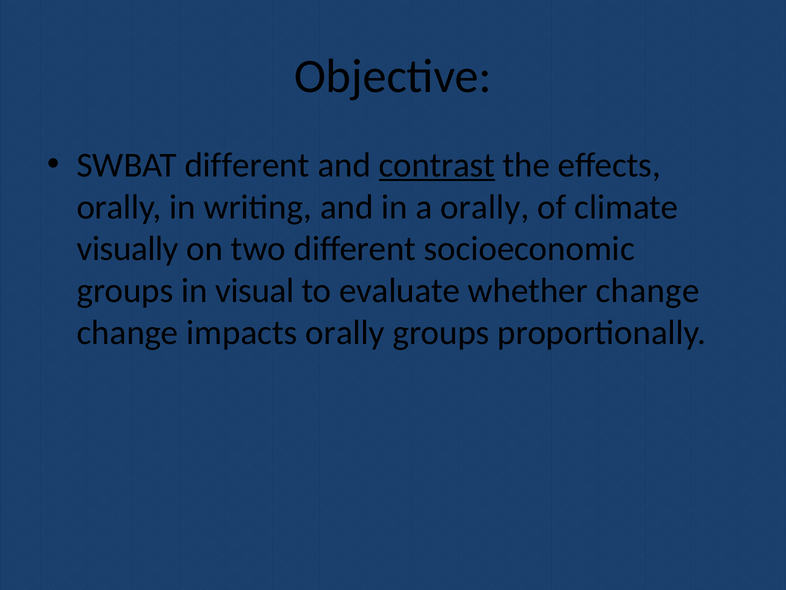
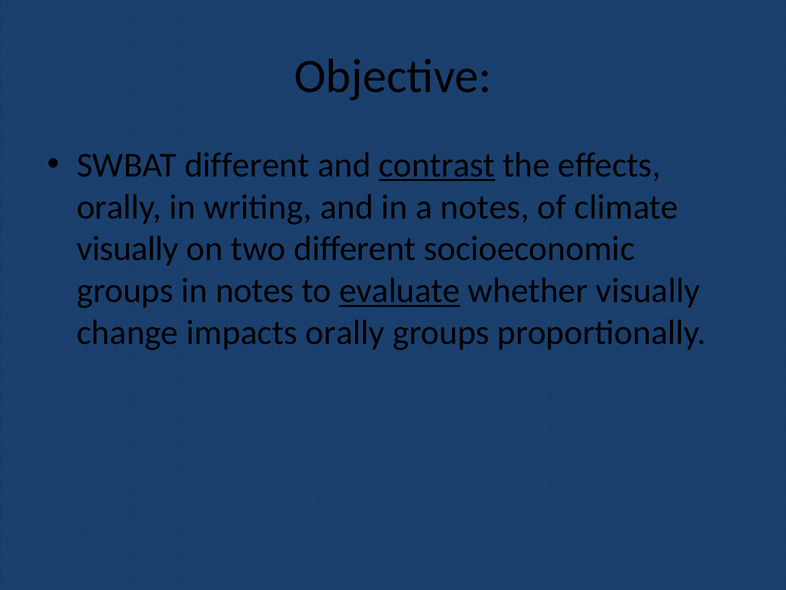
a orally: orally -> notes (485, 207)
in visual: visual -> notes (255, 291)
evaluate underline: none -> present (400, 291)
whether change: change -> visually (648, 291)
